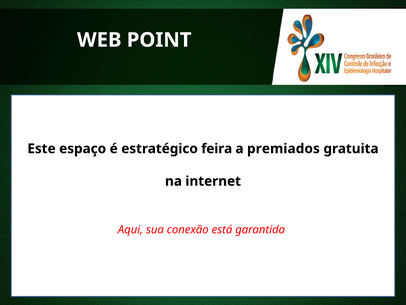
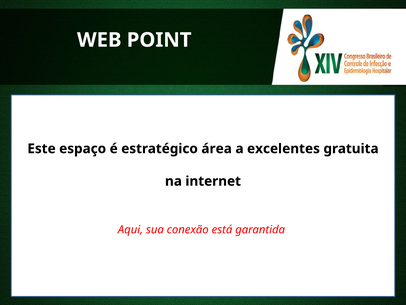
feira: feira -> área (217, 148)
premiados: premiados -> excelentes (283, 148)
